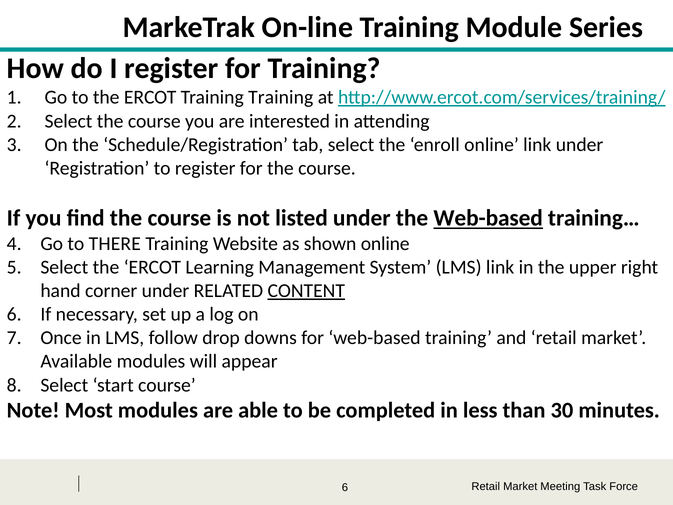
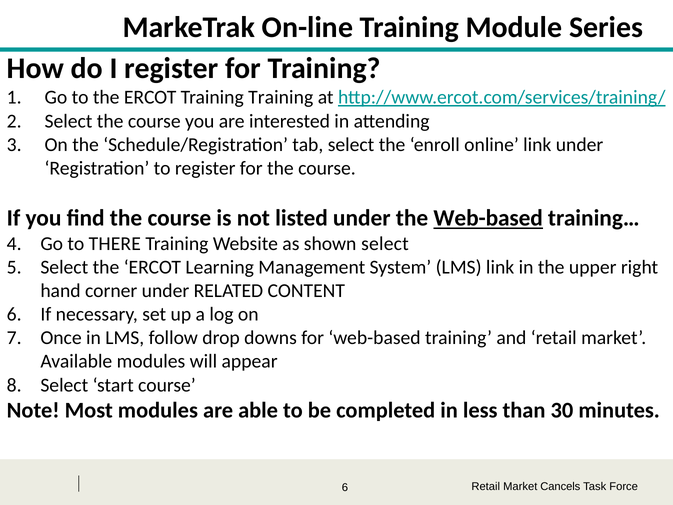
shown online: online -> select (385, 244)
CONTENT underline: present -> none (306, 291)
Meeting: Meeting -> Cancels (560, 486)
